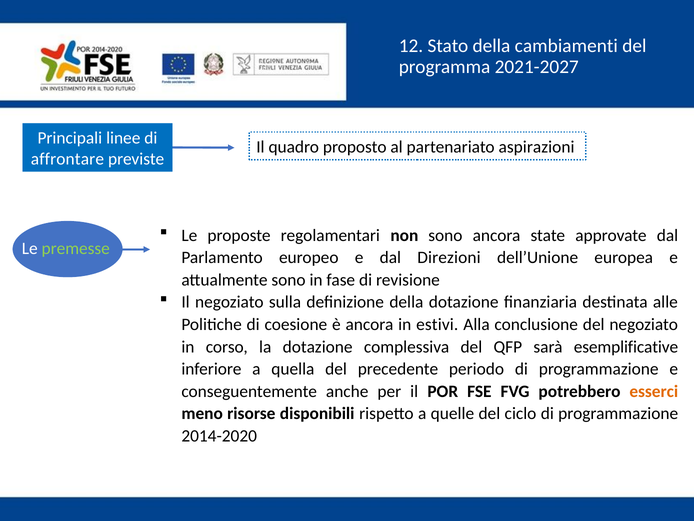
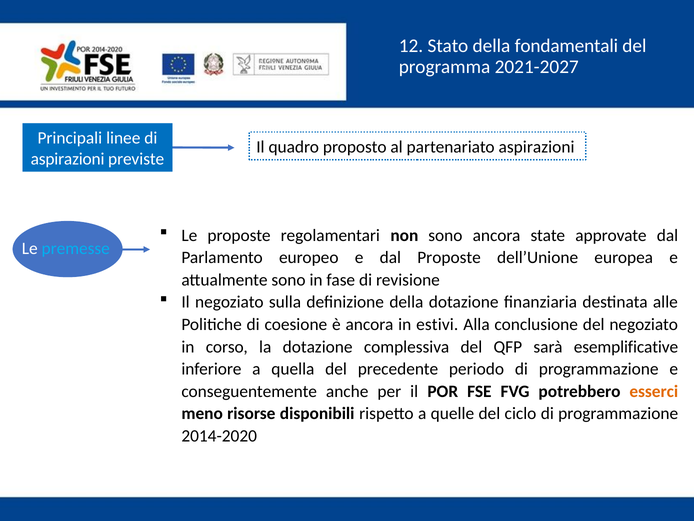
cambiamenti: cambiamenti -> fondamentali (566, 46)
affrontare: affrontare -> aspirazioni (68, 159)
premesse colour: light green -> light blue (76, 248)
dal Direzioni: Direzioni -> Proposte (449, 257)
